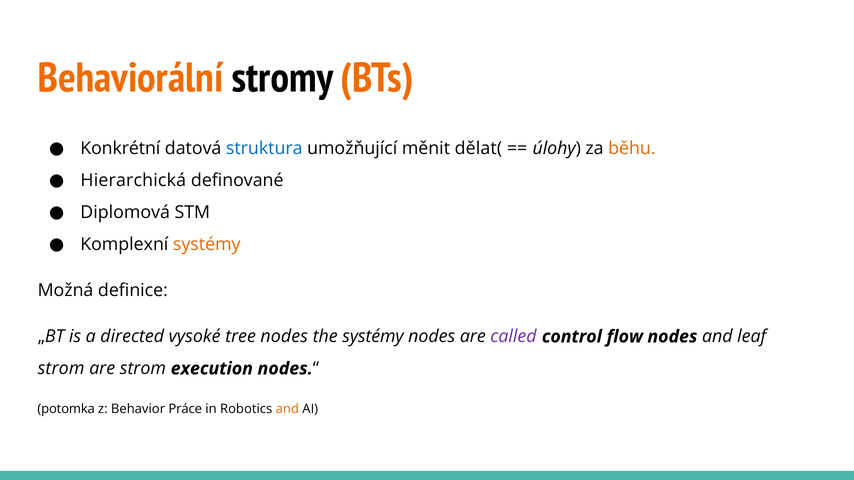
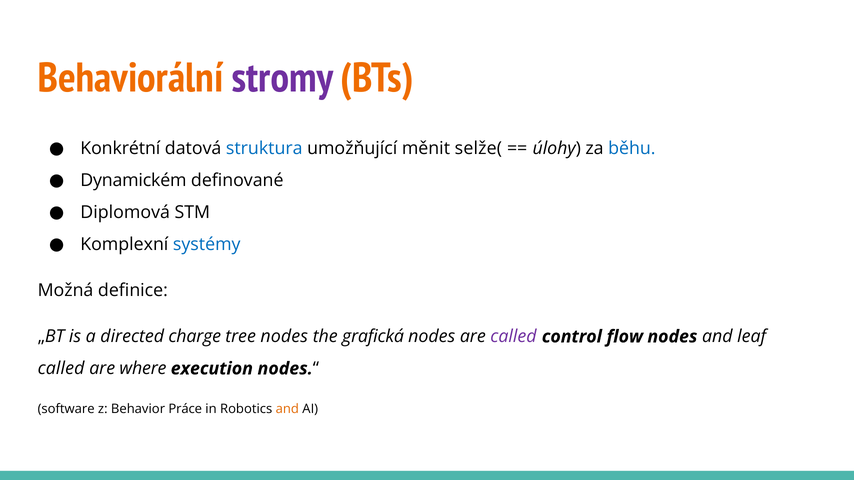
stromy colour: black -> purple (283, 78)
dělat(: dělat( -> selže( (478, 148)
běhu colour: orange -> blue (632, 148)
Hierarchická: Hierarchická -> Dynamickém (133, 180)
systémy colour: orange -> blue (207, 244)
vysoké: vysoké -> charge (195, 337)
the systémy: systémy -> grafická (373, 337)
strom: strom -> called (61, 369)
are strom: strom -> where (143, 369)
potomka: potomka -> software (66, 409)
